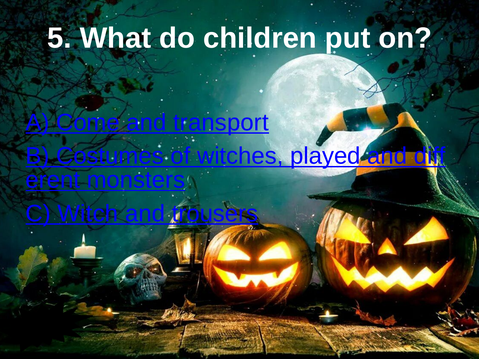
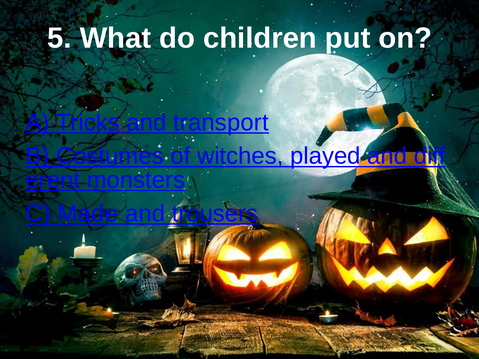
Come: Come -> Tricks (88, 123)
Witch: Witch -> Made (88, 214)
